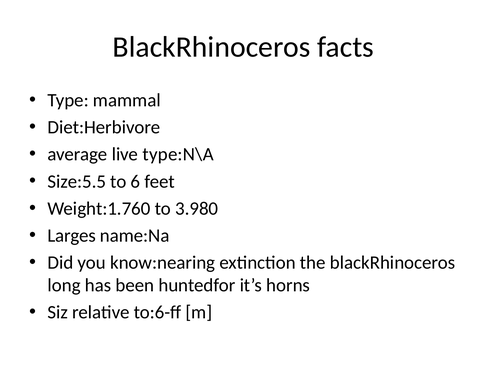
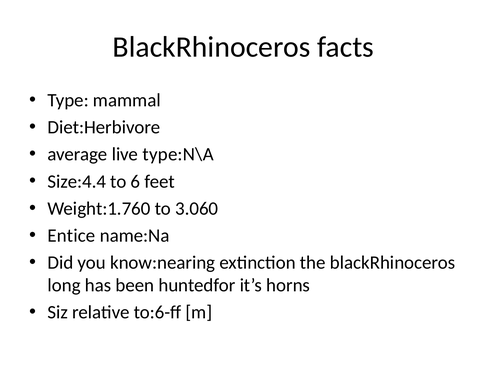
Size:5.5: Size:5.5 -> Size:4.4 (77, 182)
3.980: 3.980 -> 3.060 (197, 209)
Larges: Larges -> Entice (71, 236)
